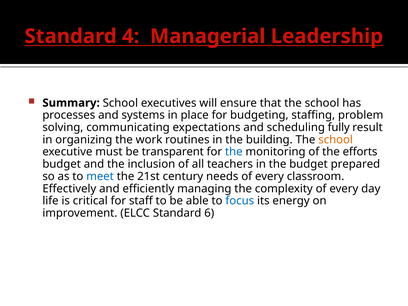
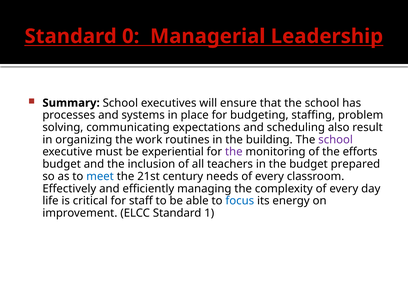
4: 4 -> 0 (131, 36)
fully: fully -> also (339, 127)
school colour: orange -> purple (336, 140)
transparent: transparent -> experiential (173, 152)
the colour: blue -> purple (234, 152)
6: 6 -> 1 (209, 213)
